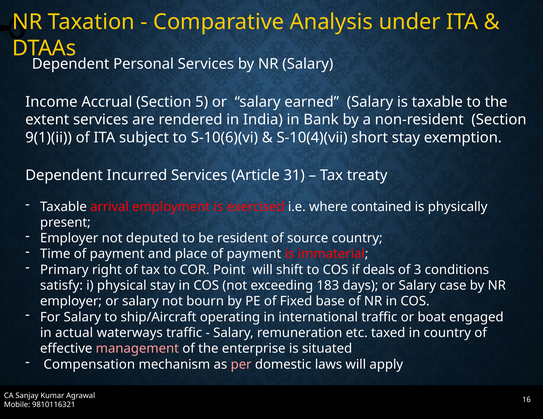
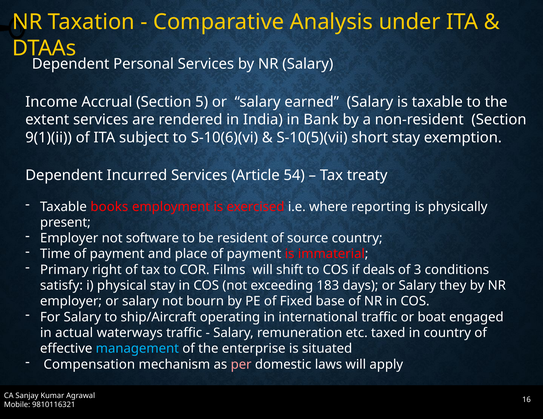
S-10(4)(vii: S-10(4)(vii -> S-10(5)(vii (312, 137)
31: 31 -> 54 (294, 175)
arrival: arrival -> books (109, 207)
contained: contained -> reporting (381, 207)
deputed: deputed -> software (152, 238)
Point: Point -> Films (229, 270)
case: case -> they (453, 285)
management colour: pink -> light blue (137, 348)
